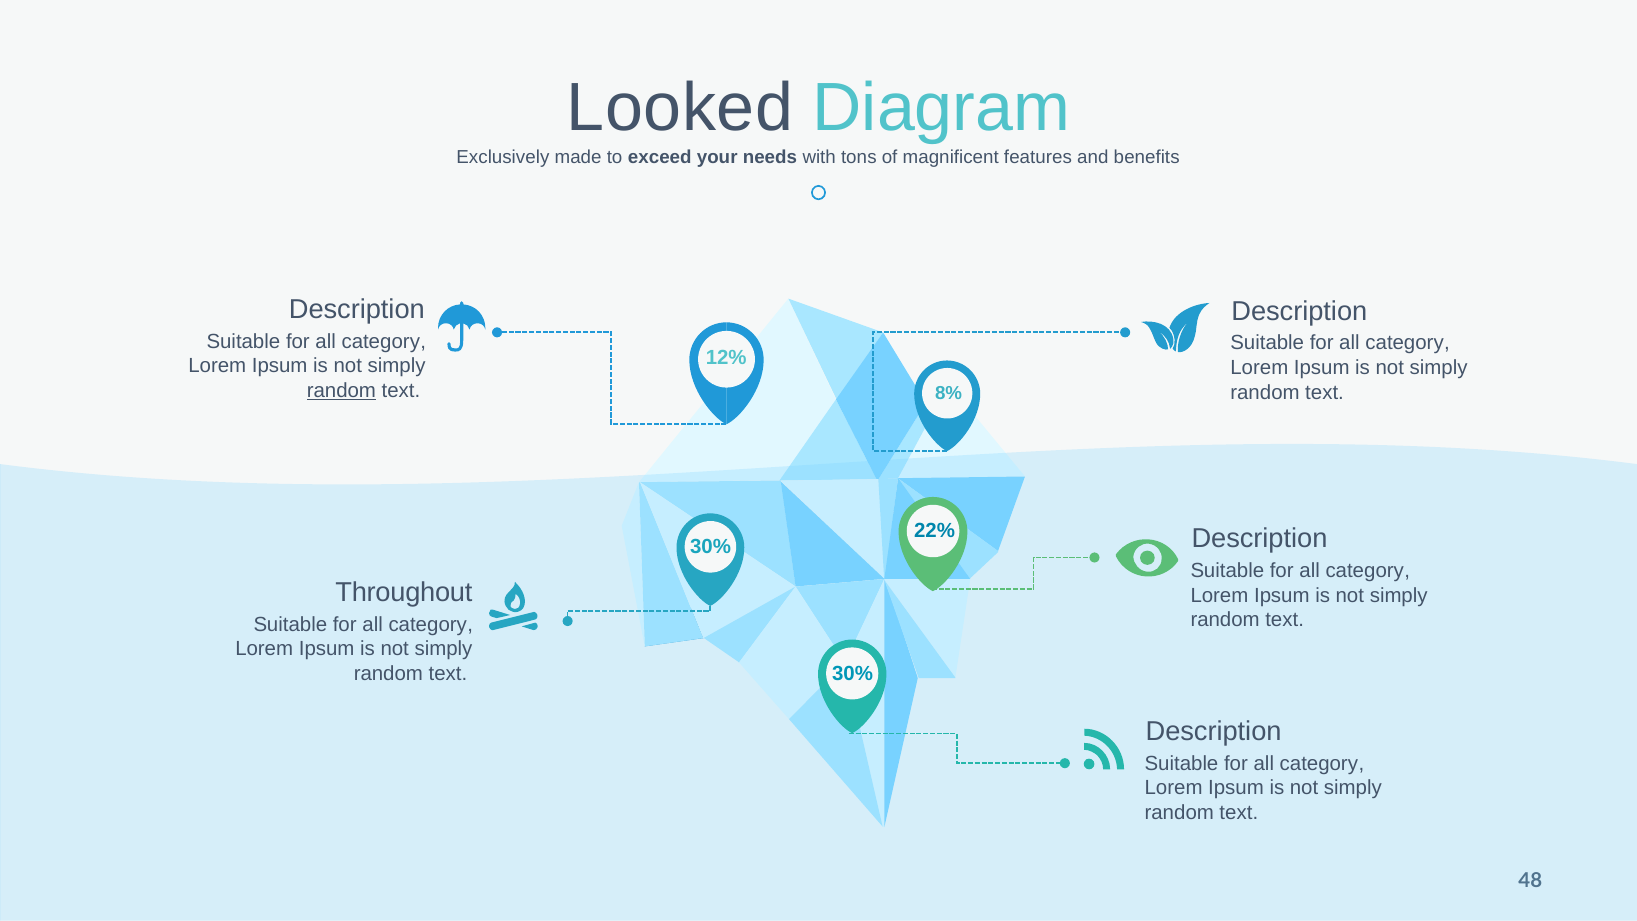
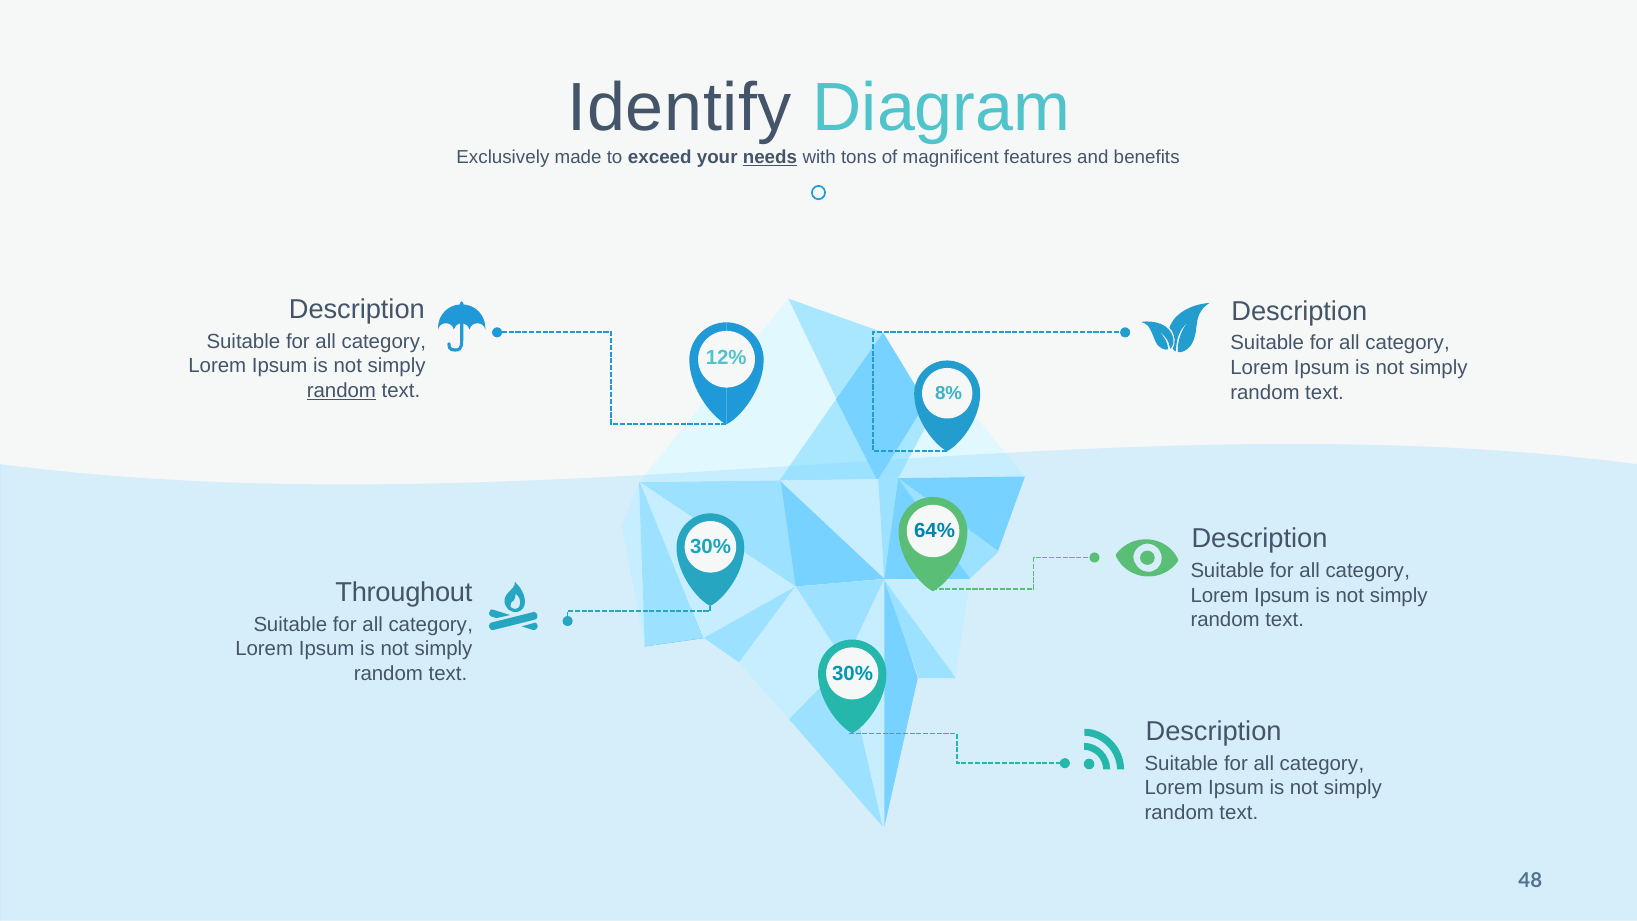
Looked: Looked -> Identify (680, 108)
needs underline: none -> present (770, 158)
22%: 22% -> 64% (935, 530)
